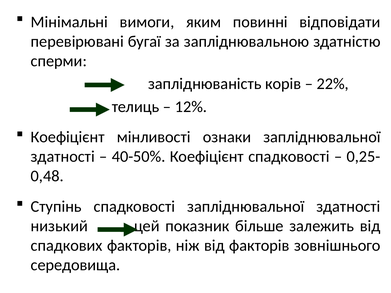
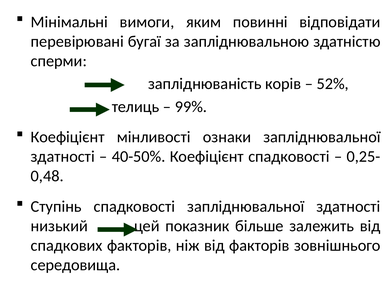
22%: 22% -> 52% (333, 84)
12%: 12% -> 99% (191, 107)
